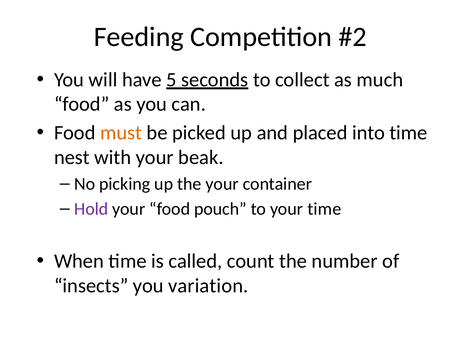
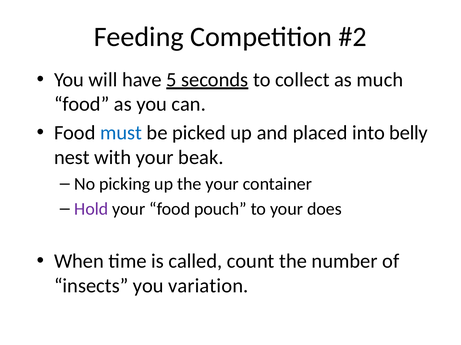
must colour: orange -> blue (121, 133)
into time: time -> belly (409, 133)
your time: time -> does (324, 209)
